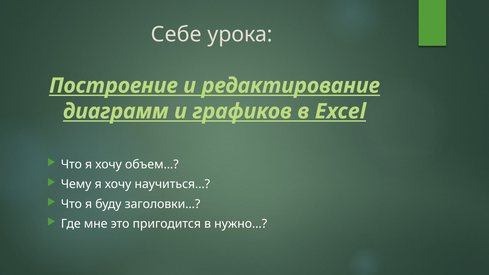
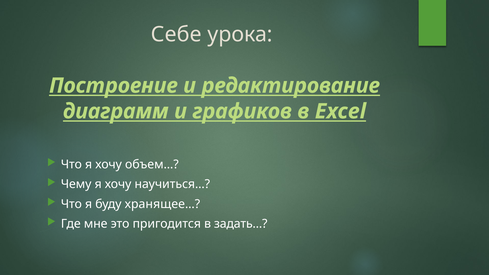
заголовки…: заголовки… -> хранящее… (162, 204)
нужно…: нужно… -> задать… (241, 224)
